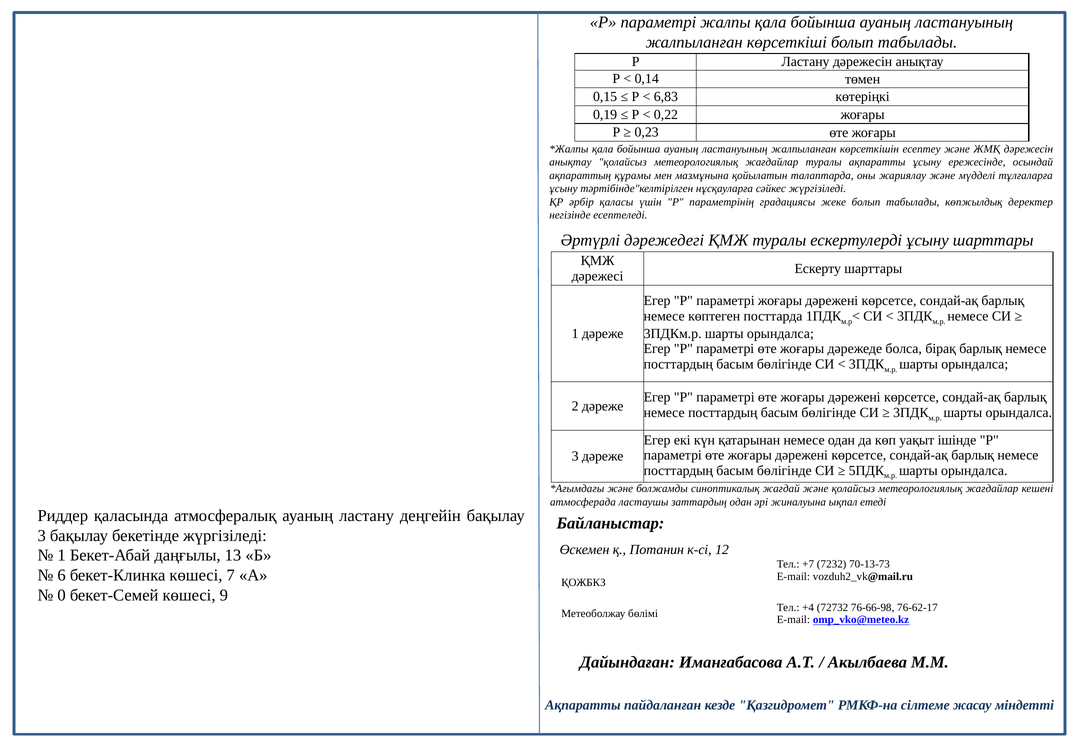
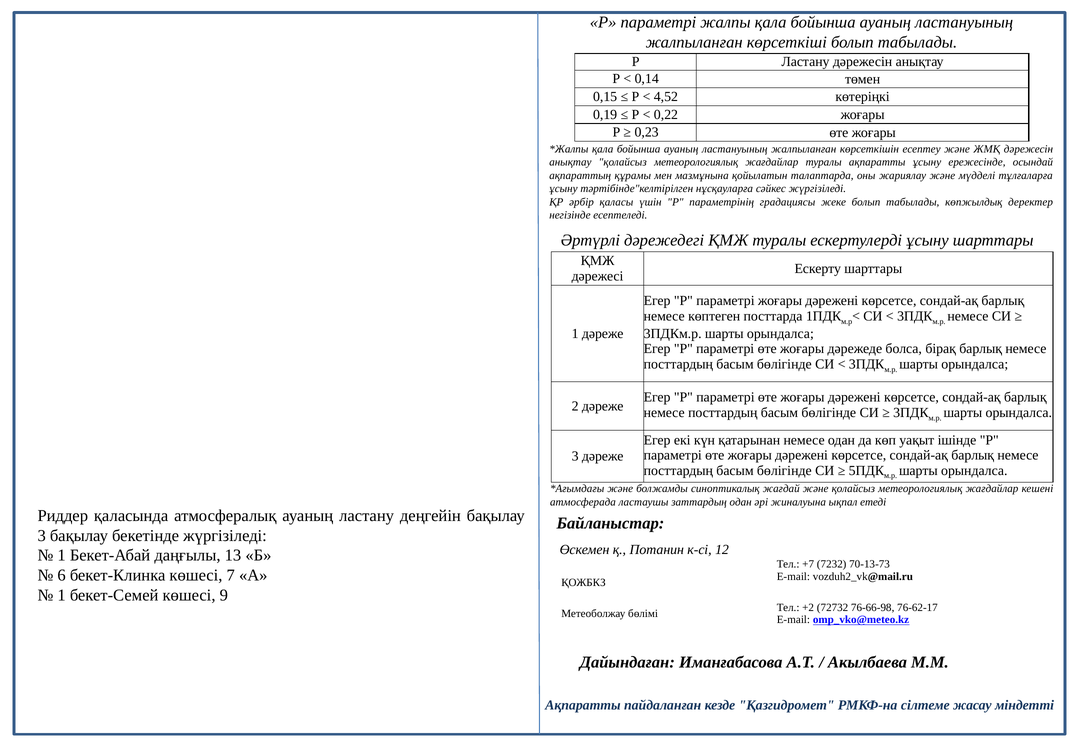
6,83: 6,83 -> 4,52 (666, 97)
0: 0 -> 1 (62, 595)
+4: +4 -> +2 (808, 607)
